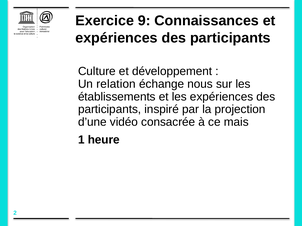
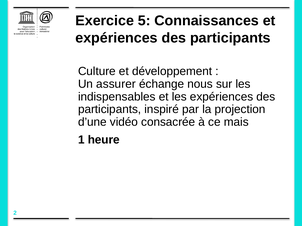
9: 9 -> 5 (144, 21)
relation: relation -> assurer (116, 84)
établissements: établissements -> indispensables (117, 97)
